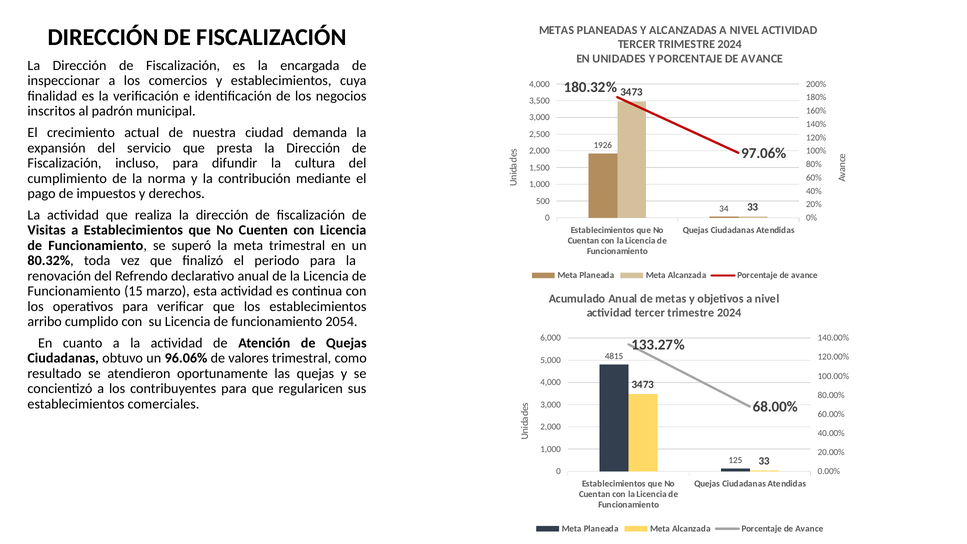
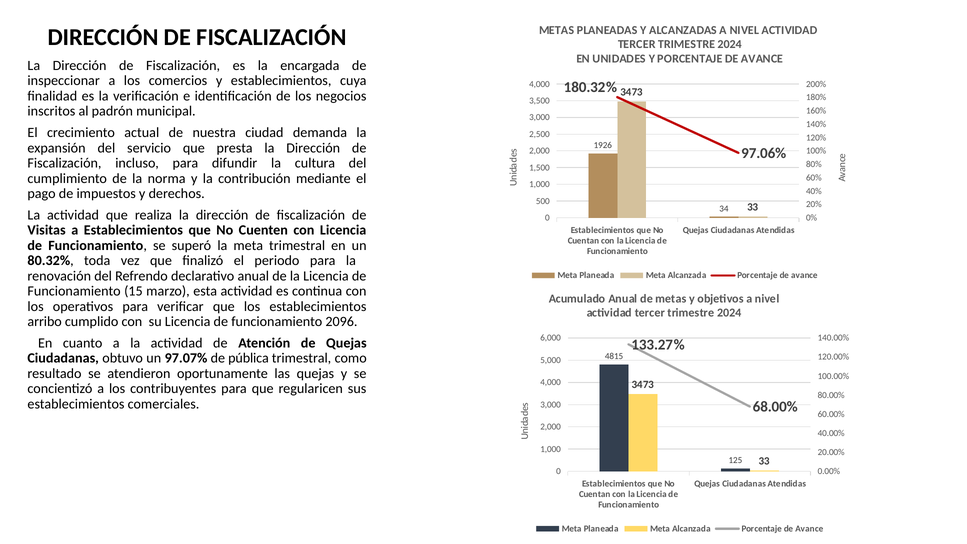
2054: 2054 -> 2096 (341, 322)
96.06%: 96.06% -> 97.07% (186, 358)
valores: valores -> pública (249, 358)
